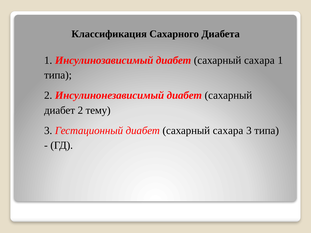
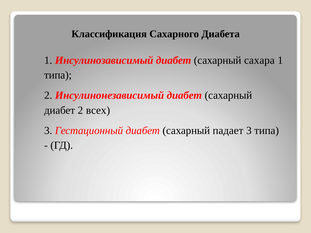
тему: тему -> всех (98, 110)
Гестационный диабет сахарный сахара: сахара -> падает (228, 131)
